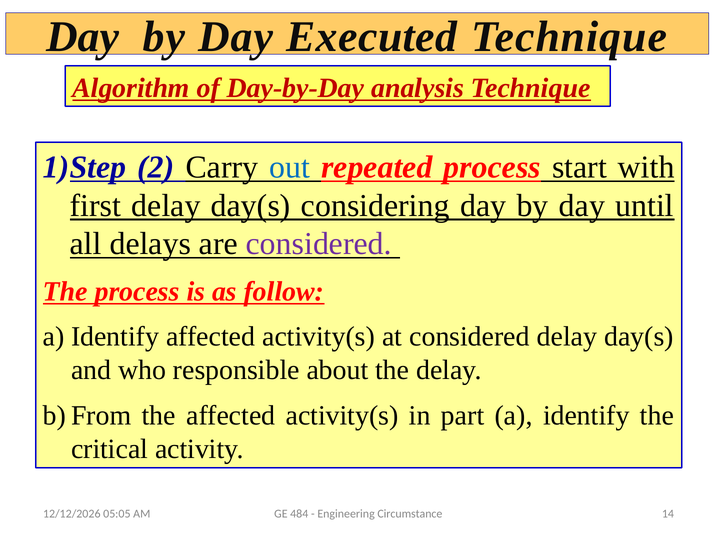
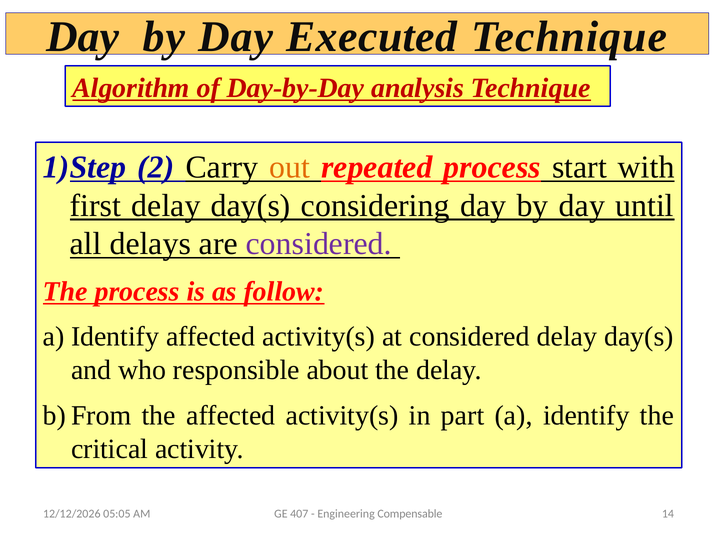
out colour: blue -> orange (290, 167)
484: 484 -> 407 (299, 513)
Circumstance: Circumstance -> Compensable (410, 513)
